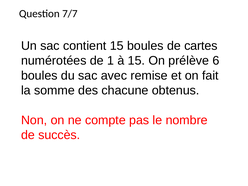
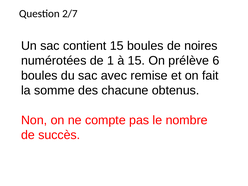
7/7: 7/7 -> 2/7 (70, 14)
cartes: cartes -> noires (201, 46)
